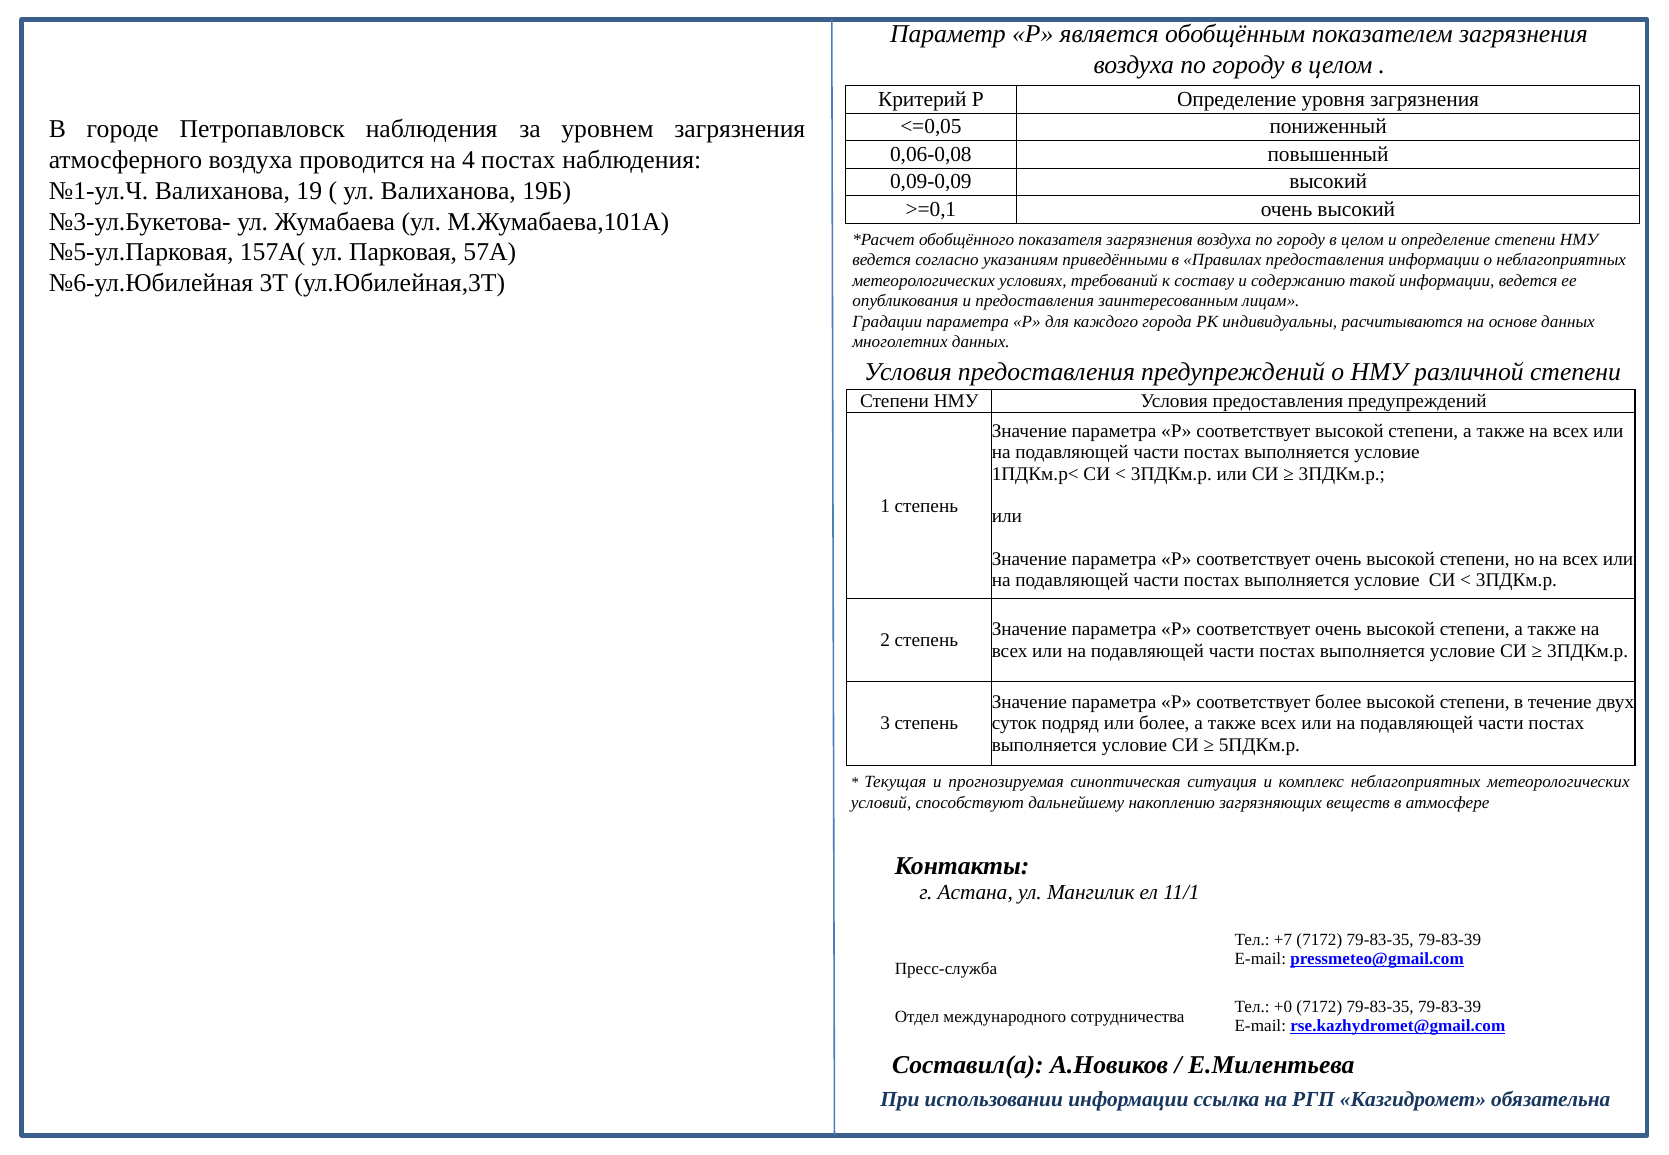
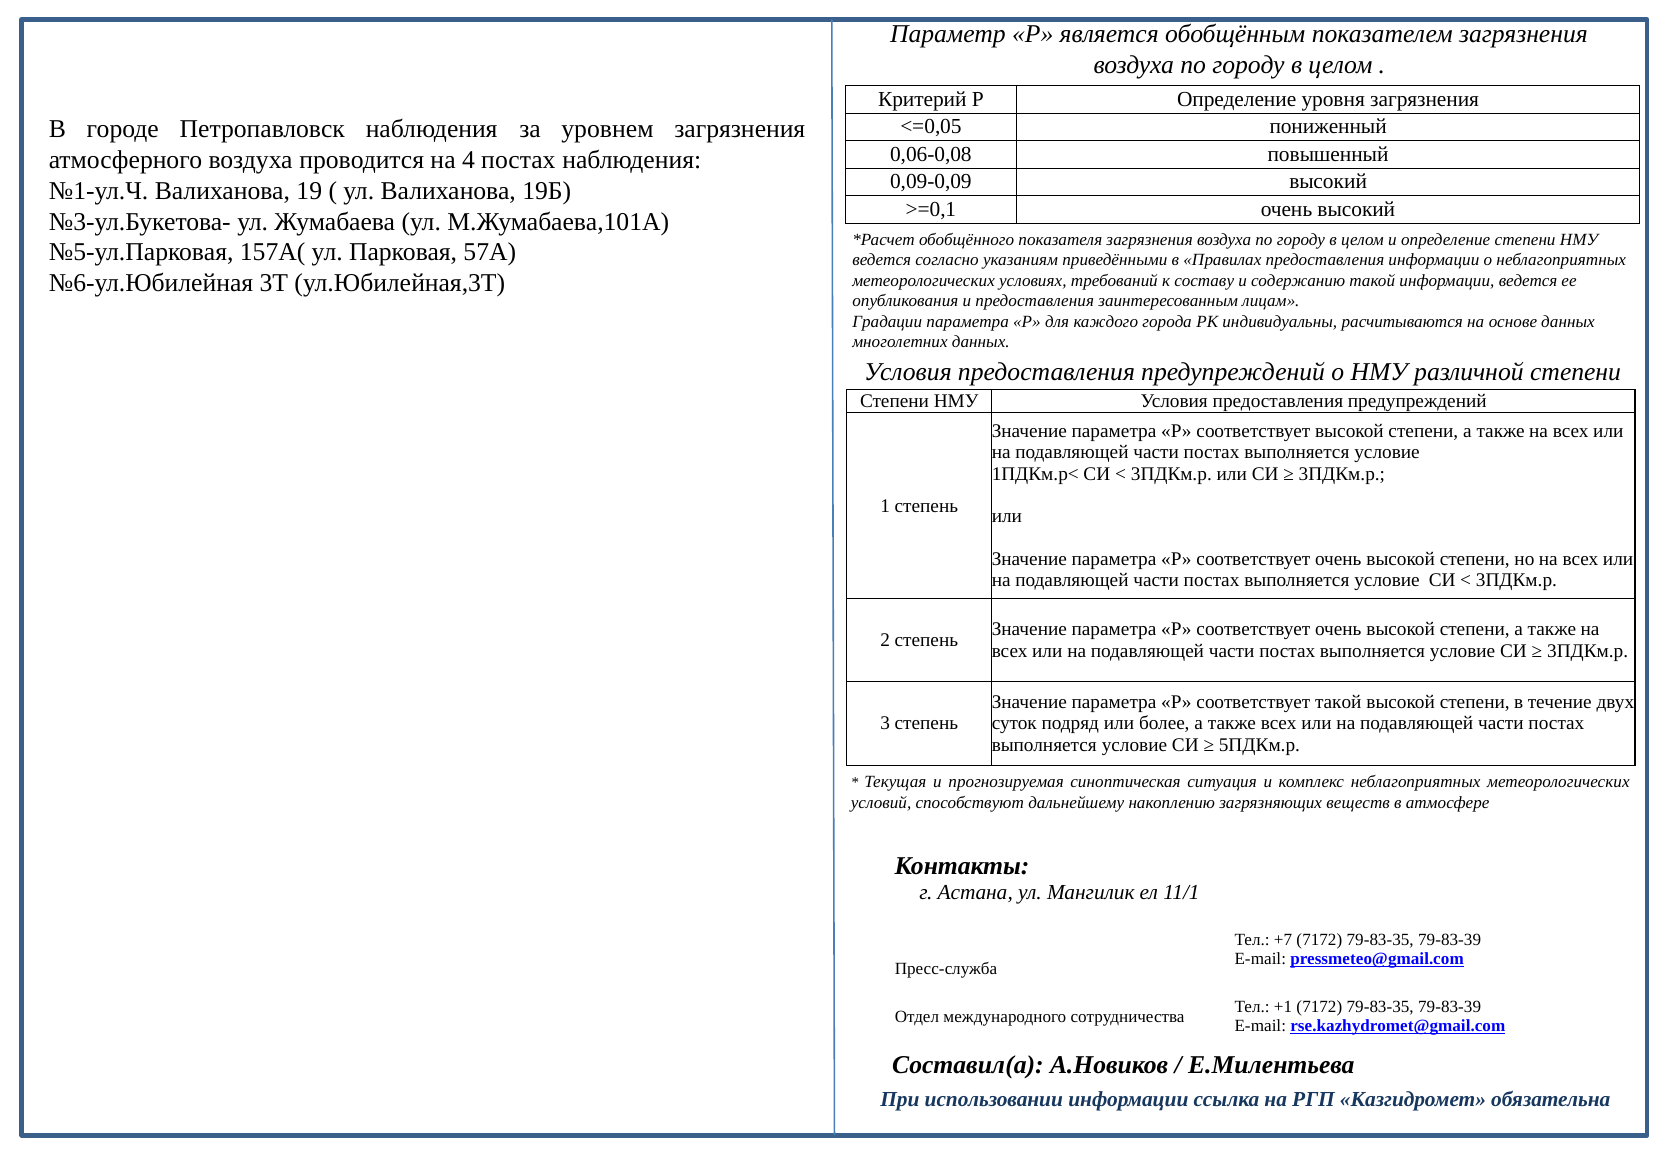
соответствует более: более -> такой (1338, 702)
+0: +0 -> +1 (1283, 1007)
